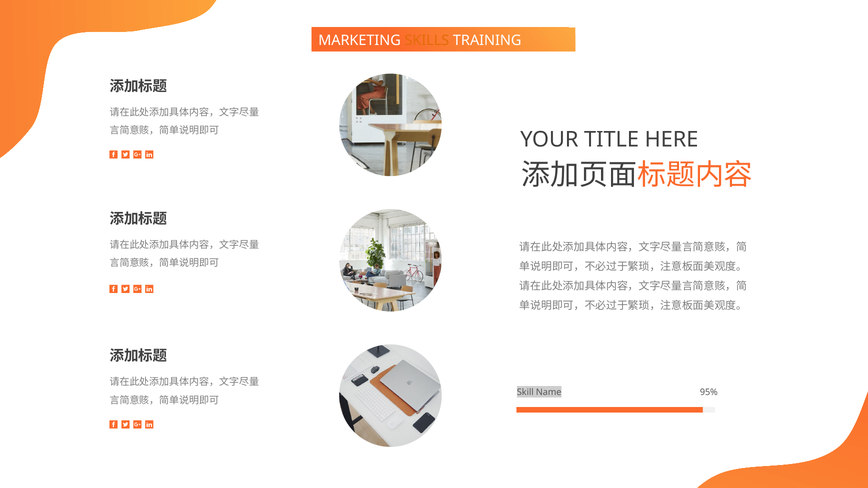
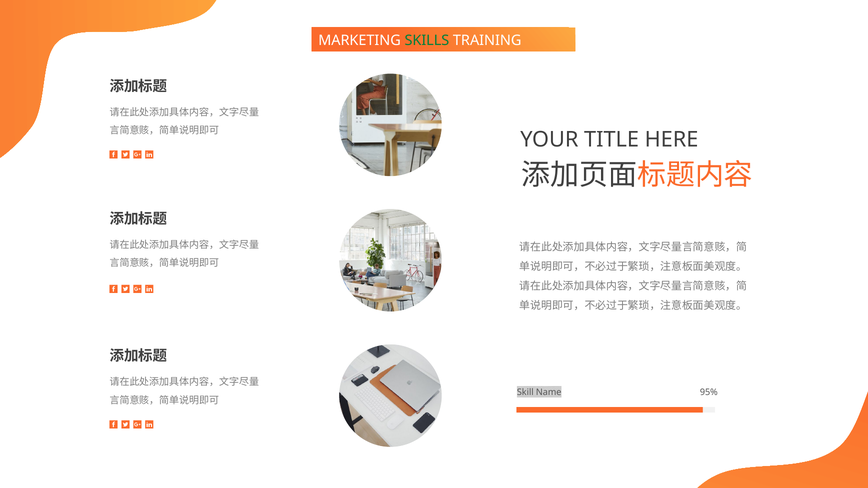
SKILLS colour: orange -> green (427, 40)
